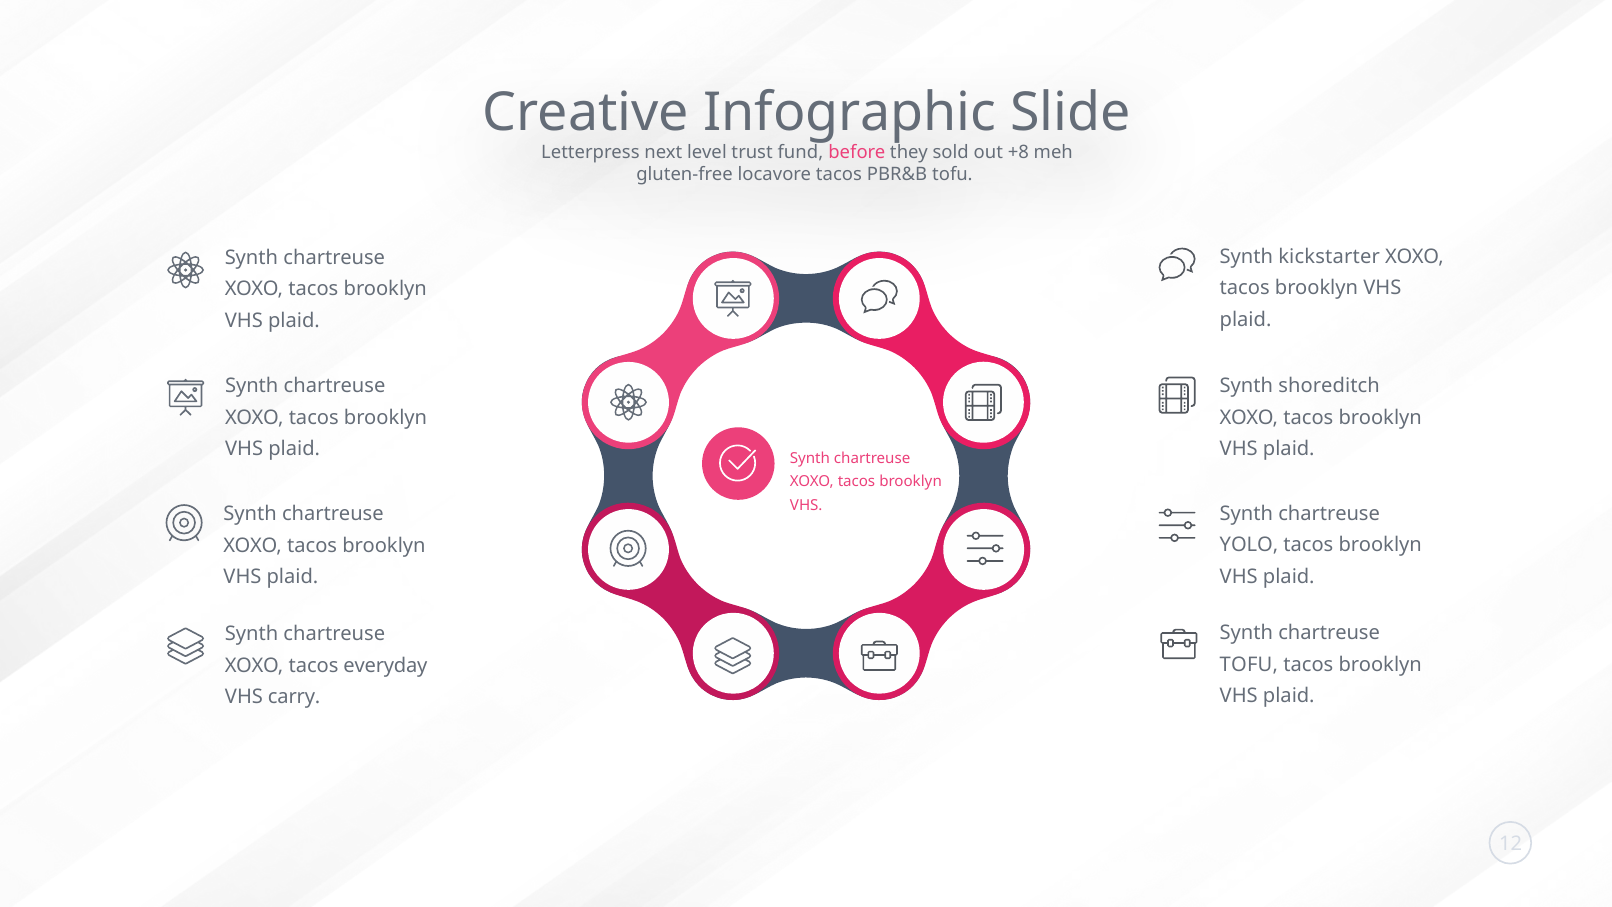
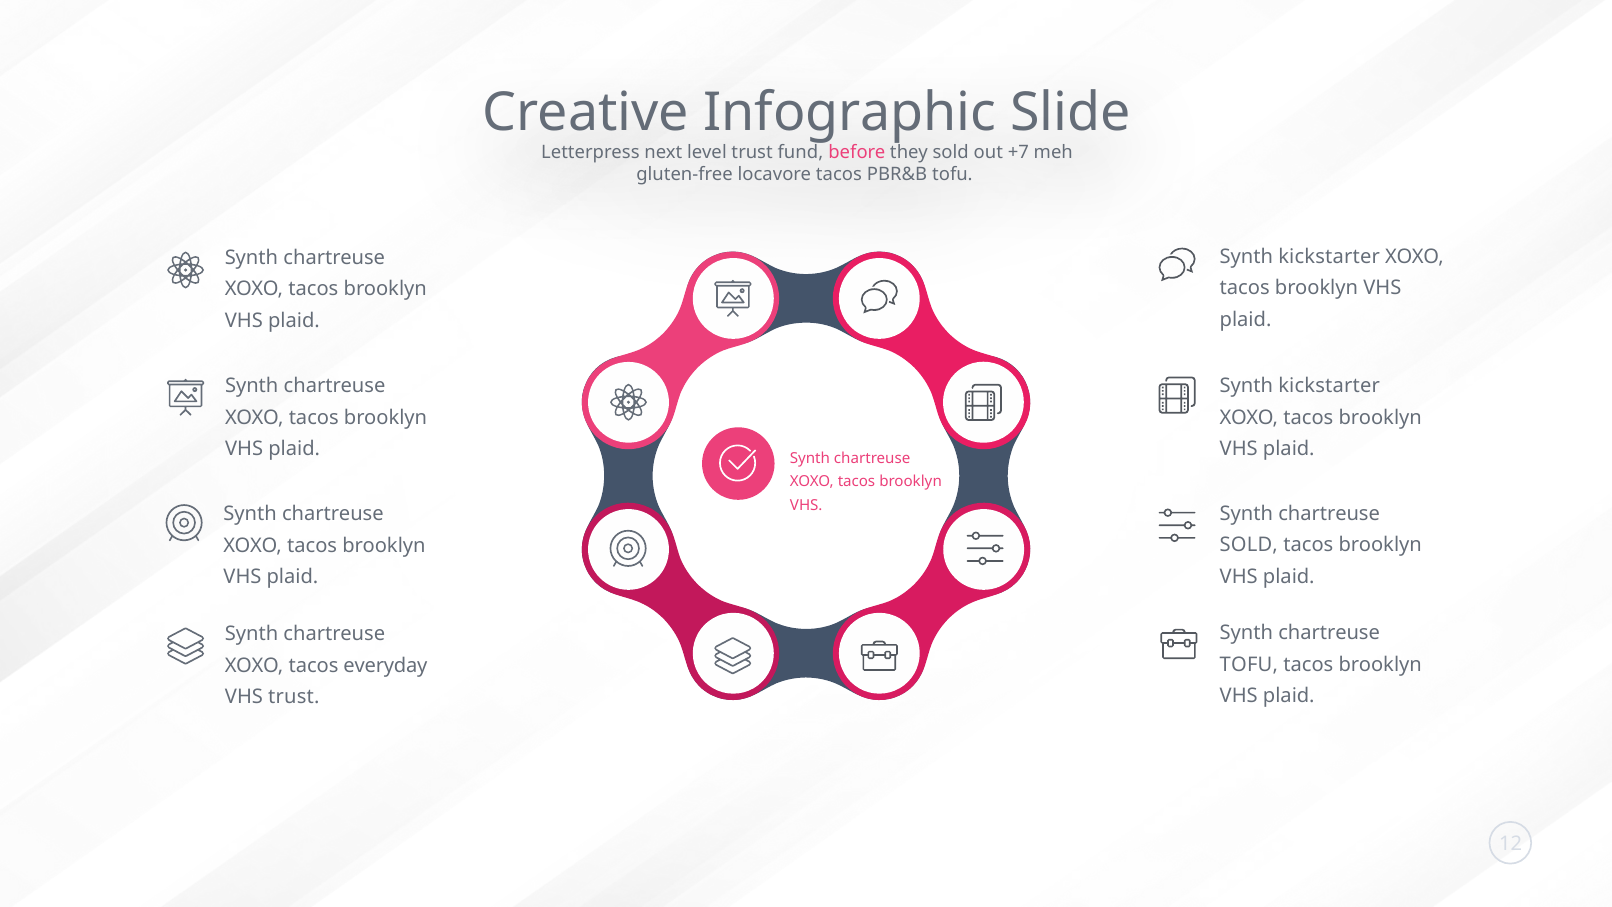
+8: +8 -> +7 (1018, 152)
shoreditch: shoreditch -> kickstarter (1329, 386)
YOLO: YOLO -> SOLD (1249, 545)
VHS carry: carry -> trust (294, 697)
